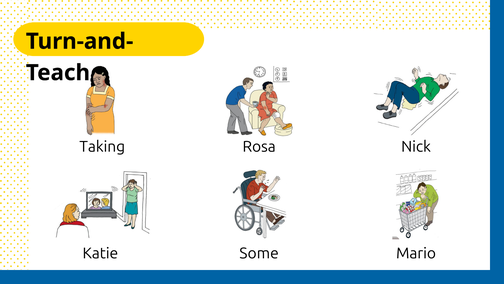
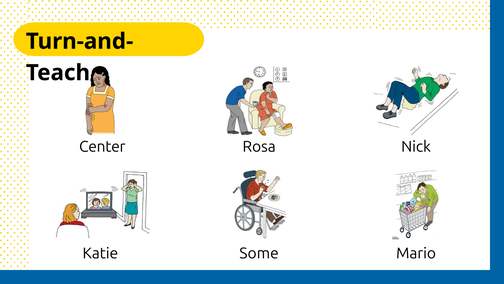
Taking: Taking -> Center (102, 147)
